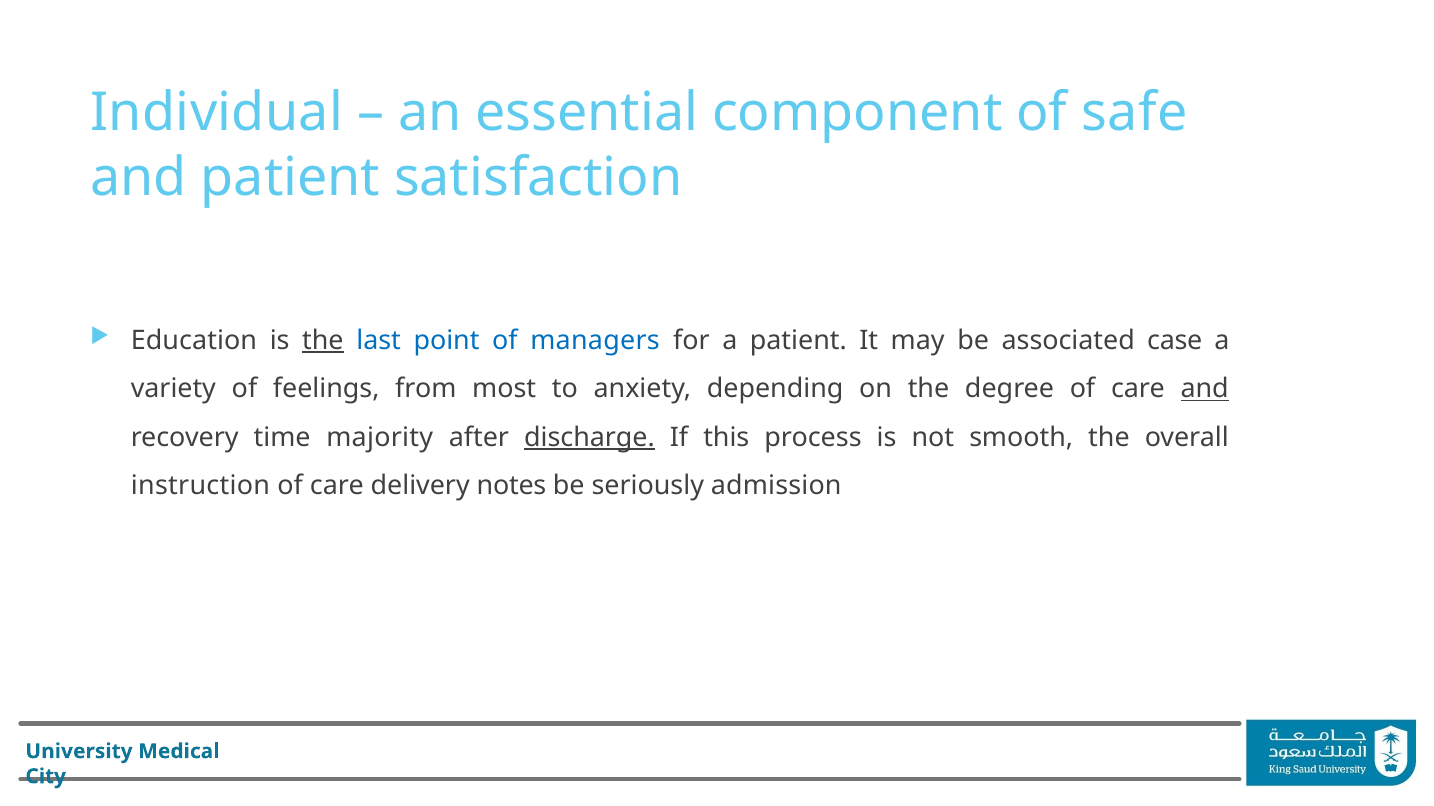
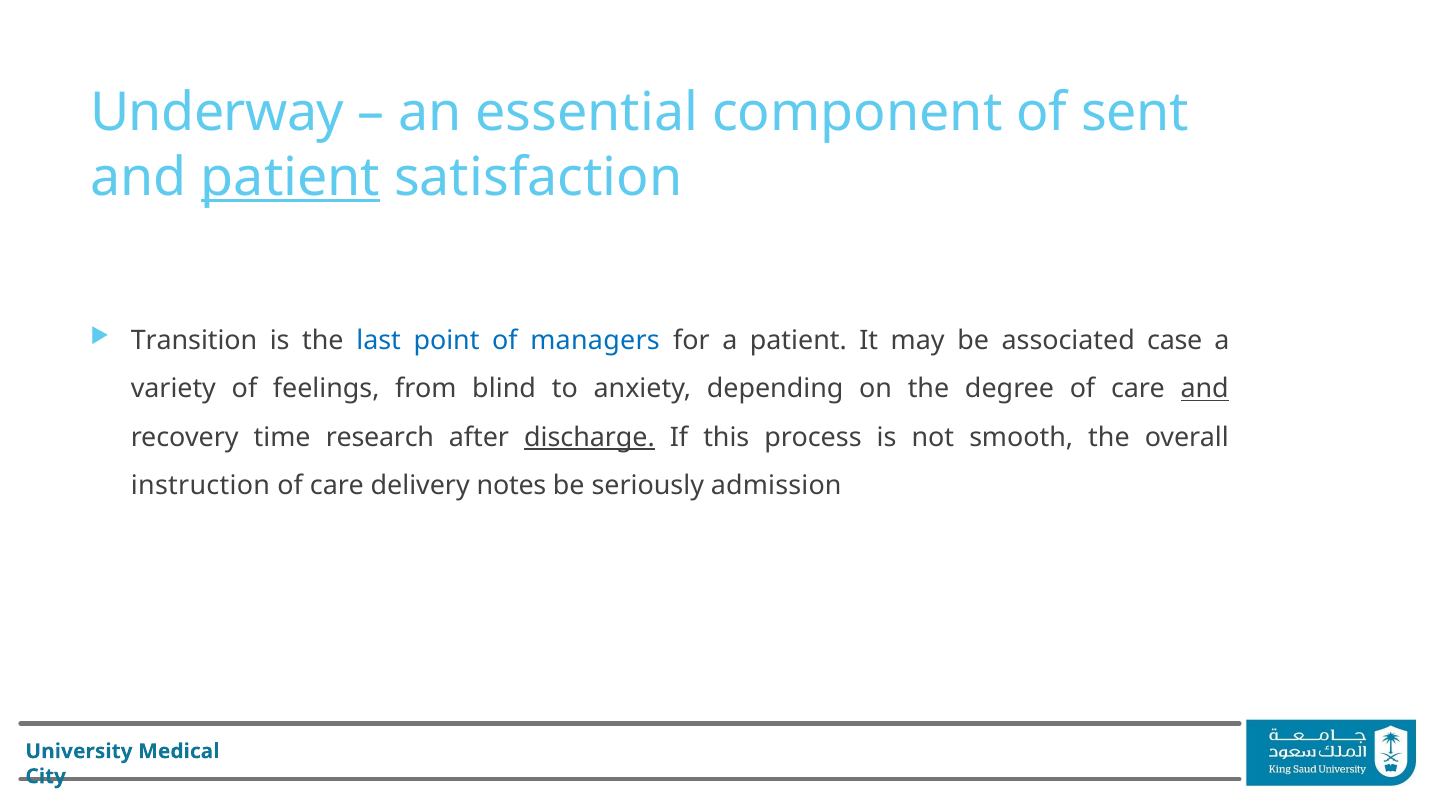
Individual: Individual -> Underway (217, 113)
safe: safe -> sent (1135, 113)
patient underline: none -> present (291, 178)
Education: Education -> Transition (194, 341)
the underline: present -> none (323, 341)
most: most -> blind (504, 389)
majority: majority -> research (380, 438)
